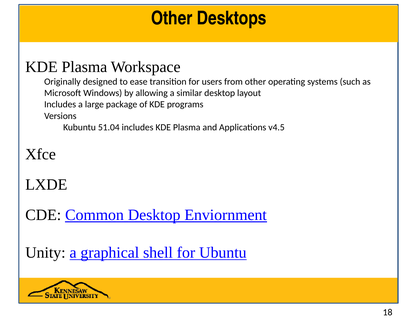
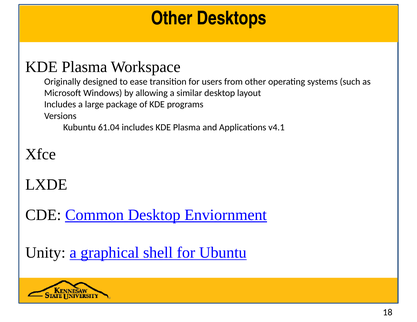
51.04: 51.04 -> 61.04 (109, 127)
v4.5: v4.5 -> v4.1 (277, 127)
